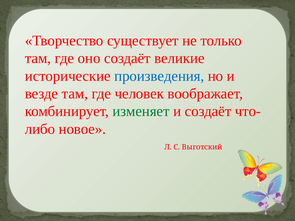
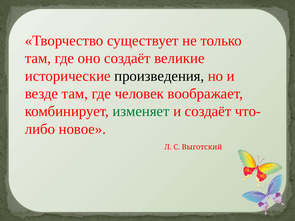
произведения colour: blue -> black (159, 76)
